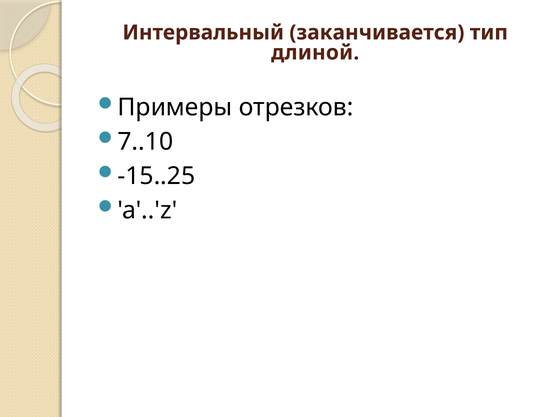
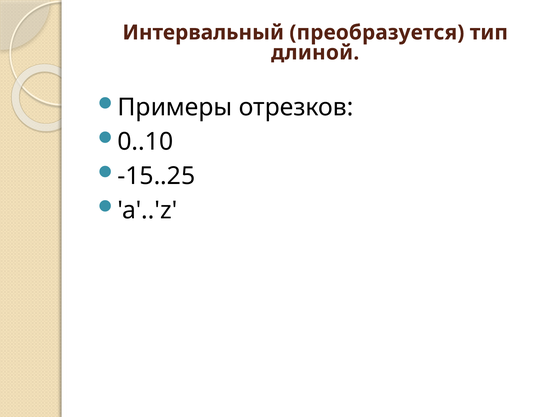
заканчивается: заканчивается -> преобразуется (377, 33)
7..10: 7..10 -> 0..10 (145, 142)
